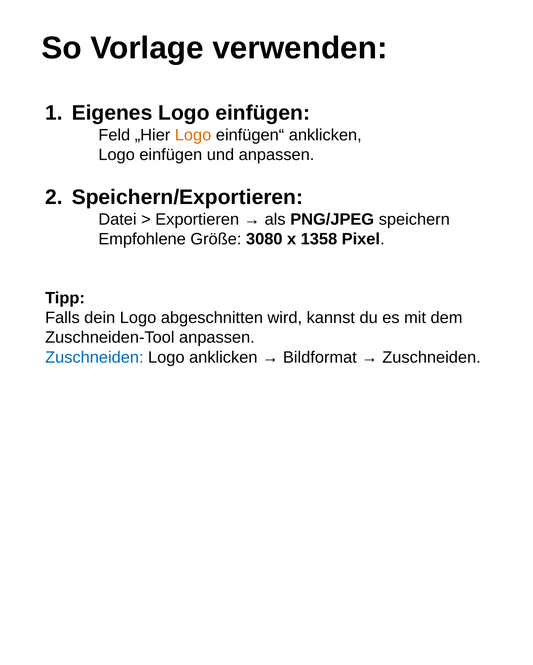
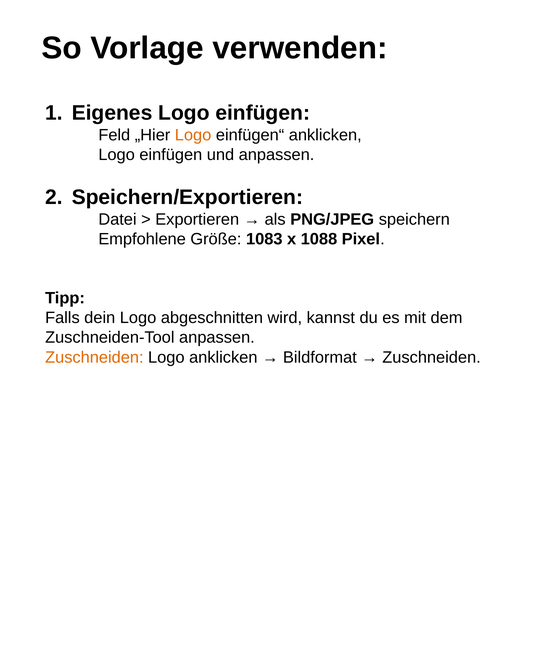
3080: 3080 -> 1083 (264, 239)
1358: 1358 -> 1088 (319, 239)
Zuschneiden colour: blue -> orange (94, 357)
